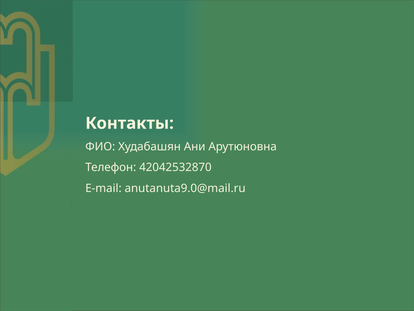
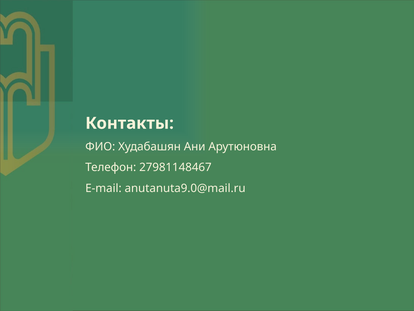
42042532870: 42042532870 -> 27981148467 (175, 167)
